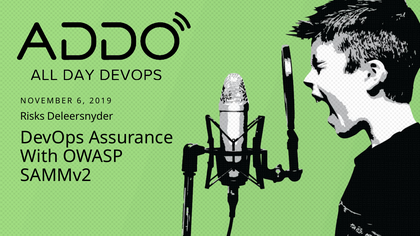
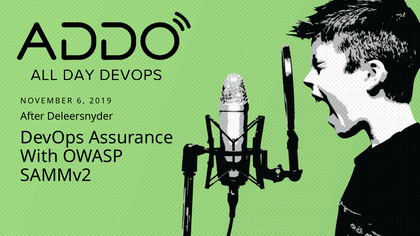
Risks: Risks -> After (32, 116)
